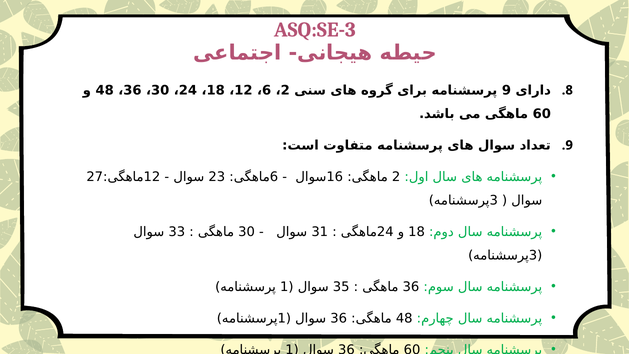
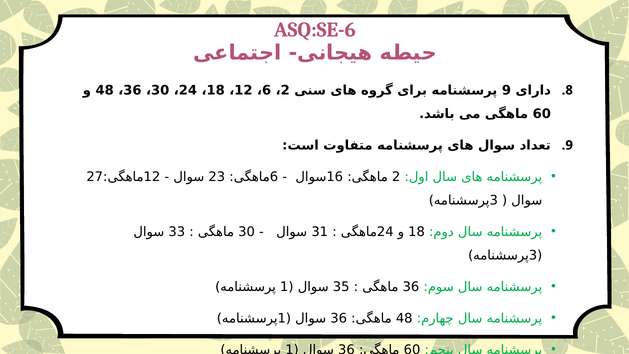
ASQ:SE-3: ASQ:SE-3 -> ASQ:SE-6 (315, 30)
